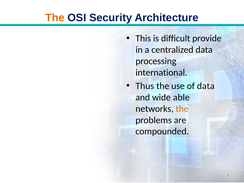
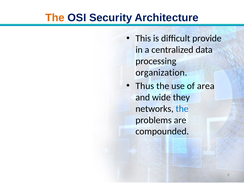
international: international -> organization (161, 73)
of data: data -> area (206, 86)
able: able -> they (181, 97)
the colour: orange -> blue (182, 109)
